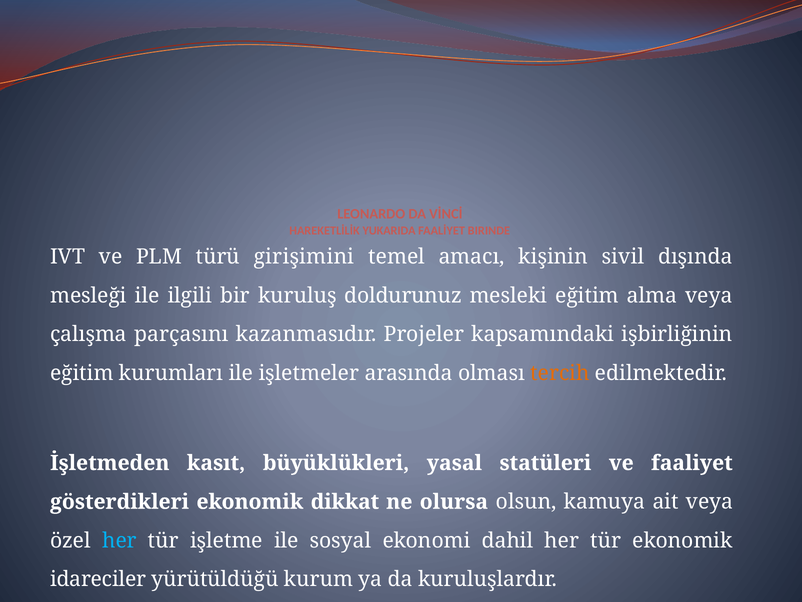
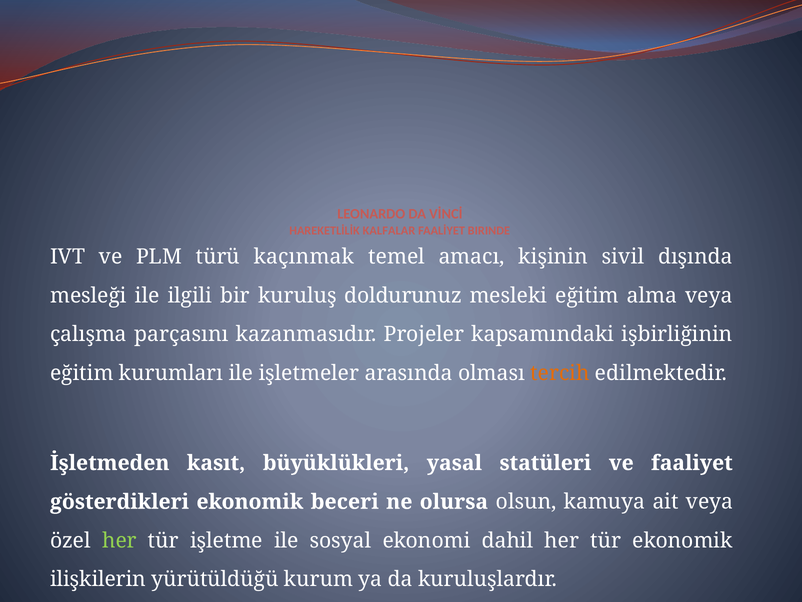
YUKARIDA: YUKARIDA -> KALFALAR (389, 230)
girişimini: girişimini -> kaçınmak (304, 257)
dikkat: dikkat -> beceri (345, 501)
her colour: light blue -> light green (119, 540)
idareciler: idareciler -> ilişkilerin (98, 579)
